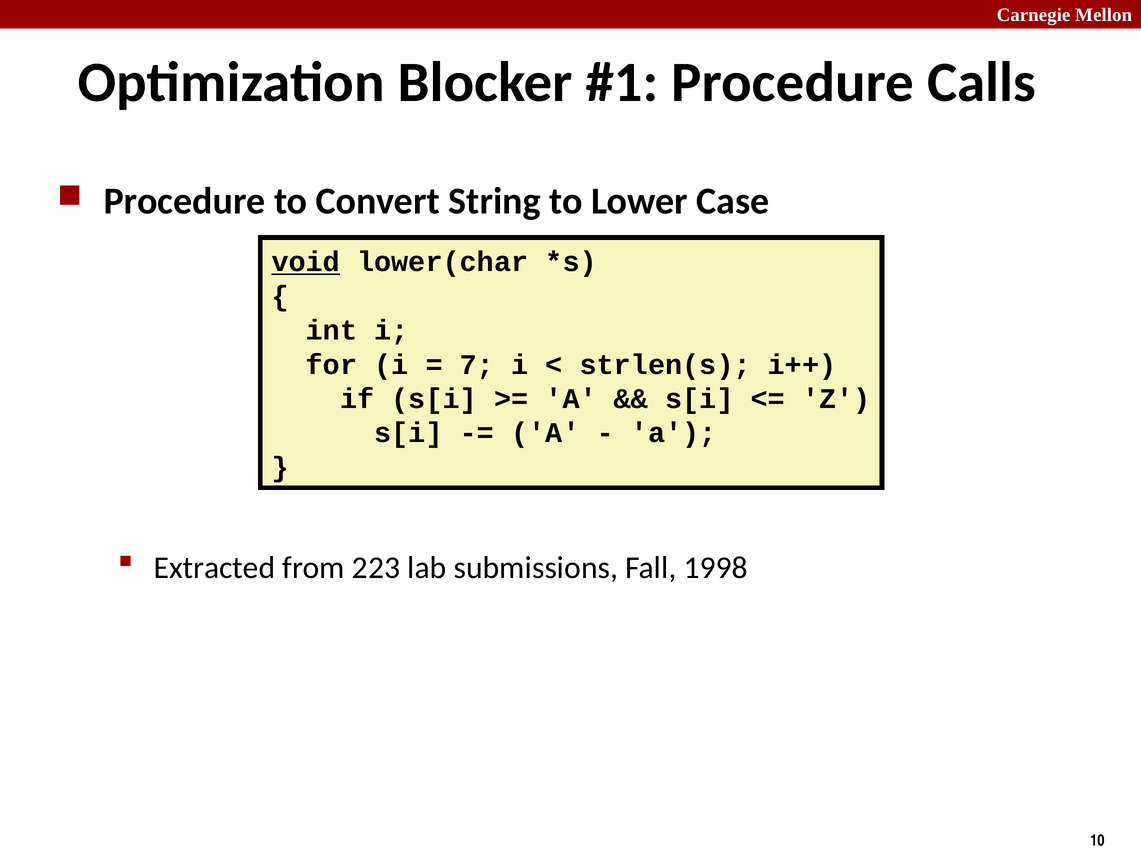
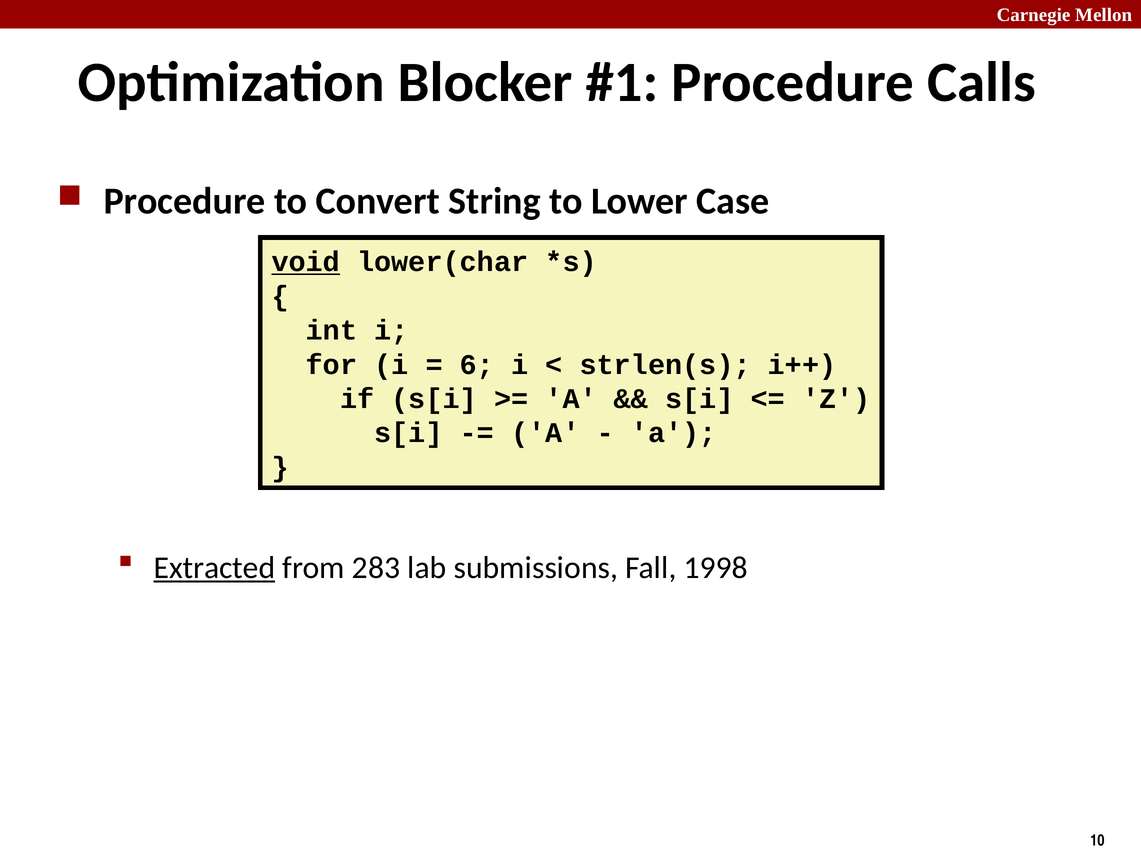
7: 7 -> 6 (477, 365)
Extracted underline: none -> present (214, 568)
223: 223 -> 283 (376, 568)
